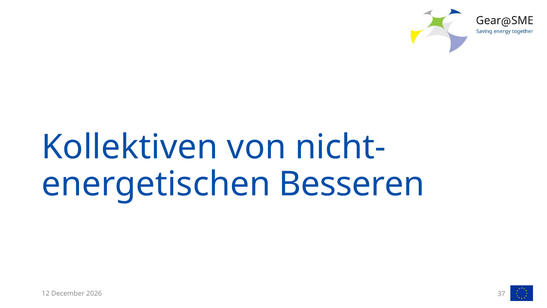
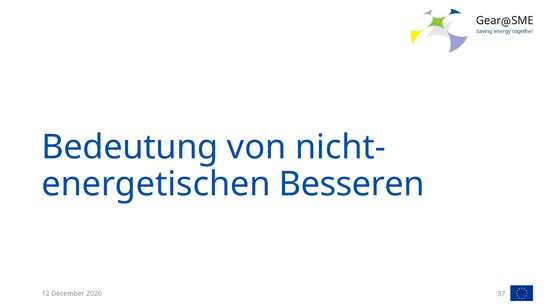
Kollektiven: Kollektiven -> Bedeutung (130, 147)
